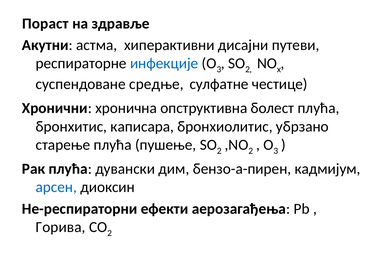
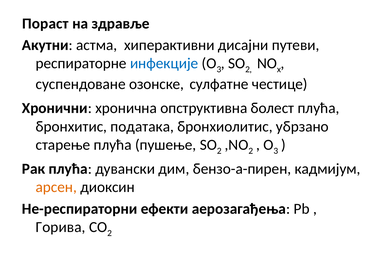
средње: средње -> озонске (157, 84)
каписара: каписара -> података (142, 126)
арсен colour: blue -> orange (56, 187)
